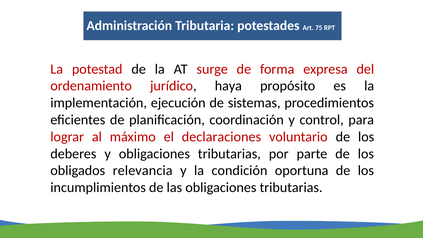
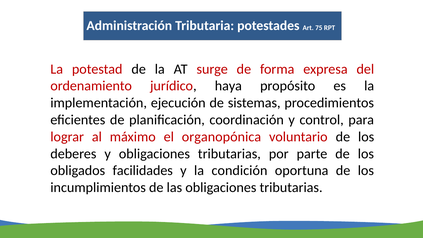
declaraciones: declaraciones -> organopónica (221, 137)
relevancia: relevancia -> facilidades (143, 171)
